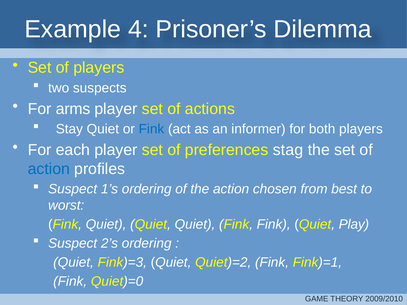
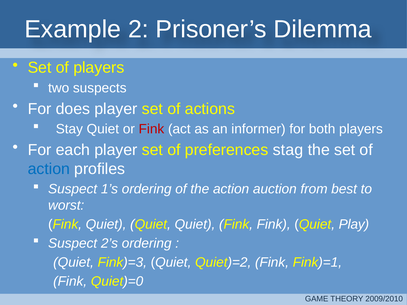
4: 4 -> 2 (138, 29)
arms: arms -> does (73, 109)
Fink colour: blue -> red (151, 129)
chosen: chosen -> auction (275, 189)
